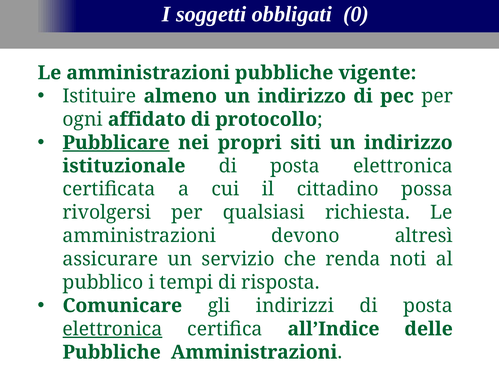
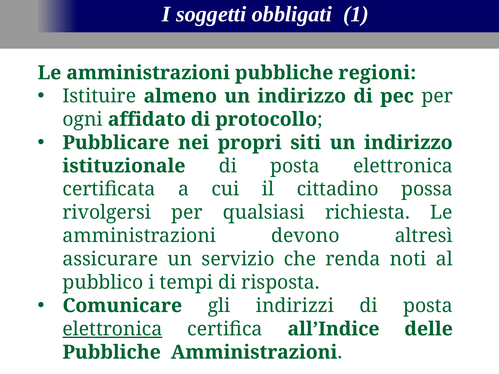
0: 0 -> 1 (356, 14)
vigente: vigente -> regioni (377, 73)
Pubblicare underline: present -> none (116, 143)
